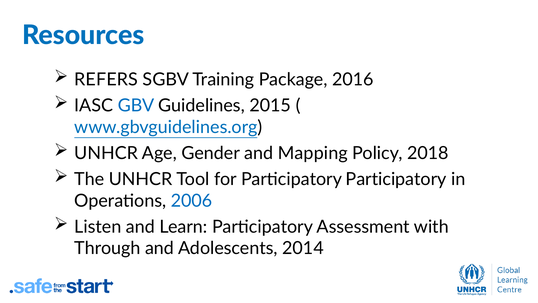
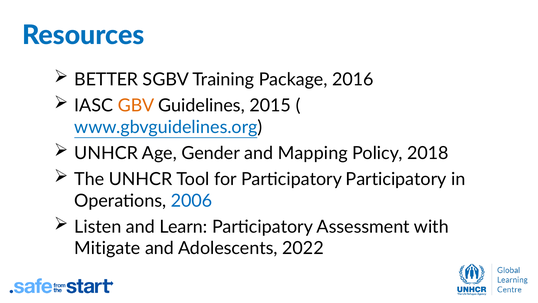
REFERS: REFERS -> BETTER (106, 79)
GBV colour: blue -> orange (136, 105)
Through: Through -> Mitigate (107, 248)
2014: 2014 -> 2022 (303, 248)
